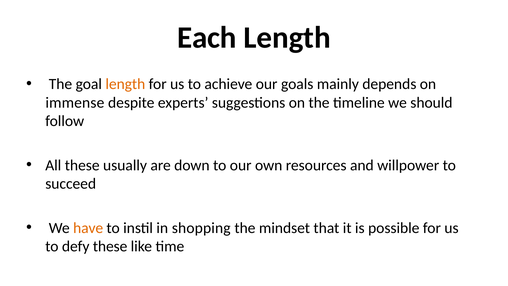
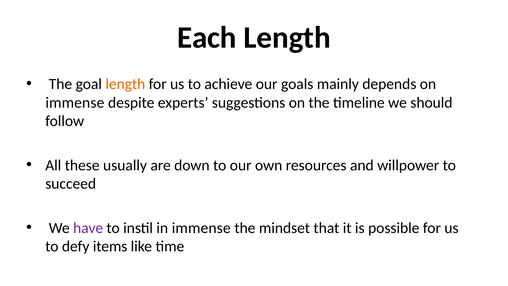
have colour: orange -> purple (88, 228)
in shopping: shopping -> immense (201, 228)
defy these: these -> items (110, 246)
